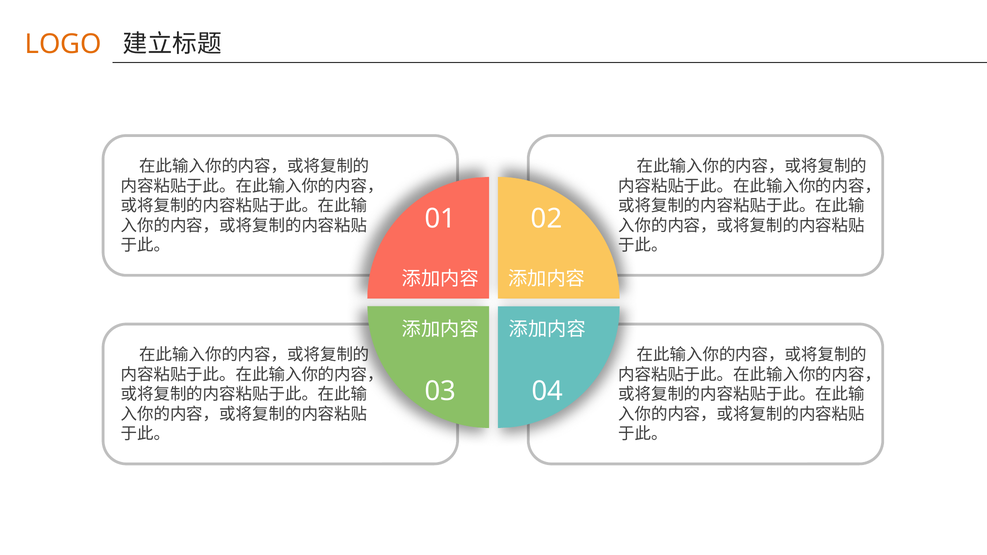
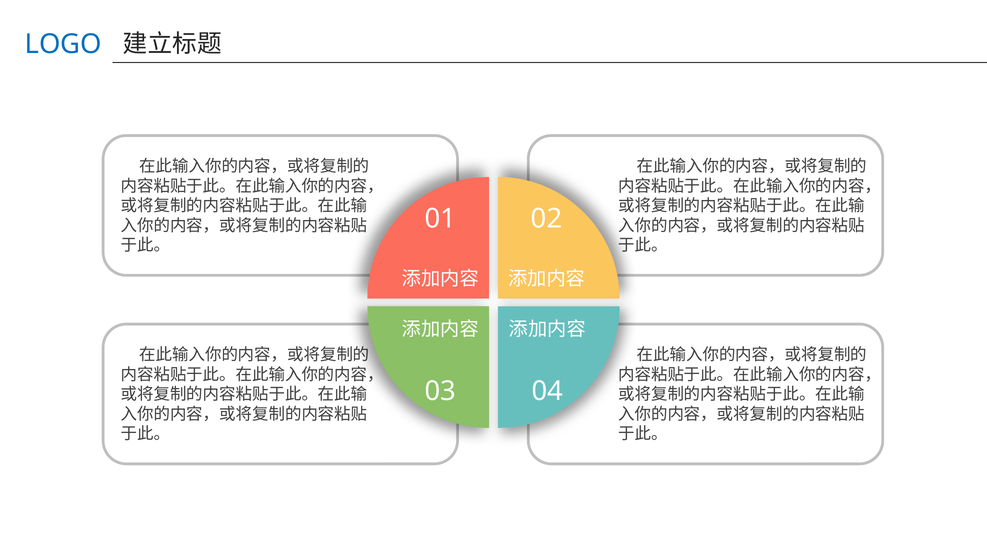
LOGO colour: orange -> blue (63, 44)
